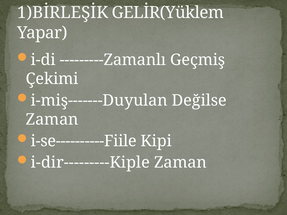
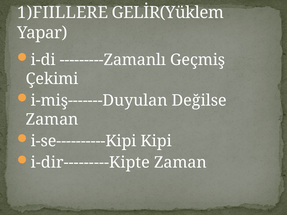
1)BİRLEŞİK: 1)BİRLEŞİK -> 1)FIILLERE (63, 13)
i-se----------Fiile: i-se----------Fiile -> i-se----------Kipi (84, 141)
i-dir---------Kiple: i-dir---------Kiple -> i-dir---------Kipte (90, 163)
